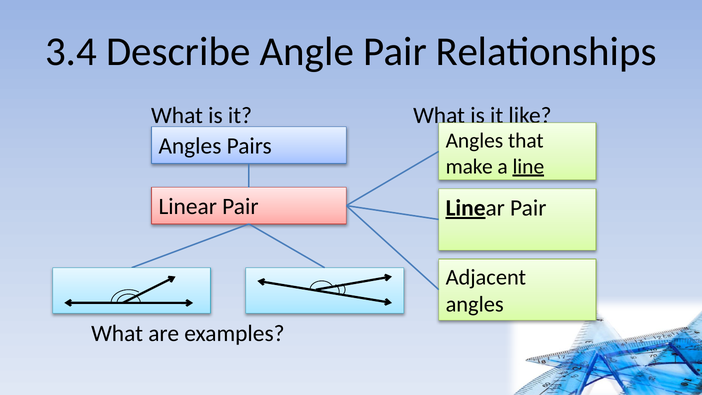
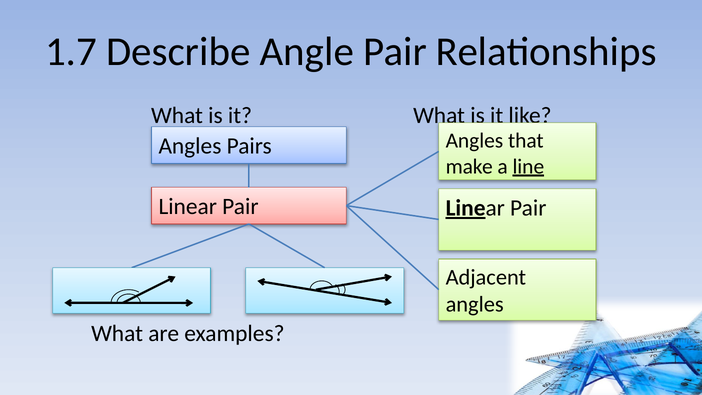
3.4: 3.4 -> 1.7 (71, 52)
